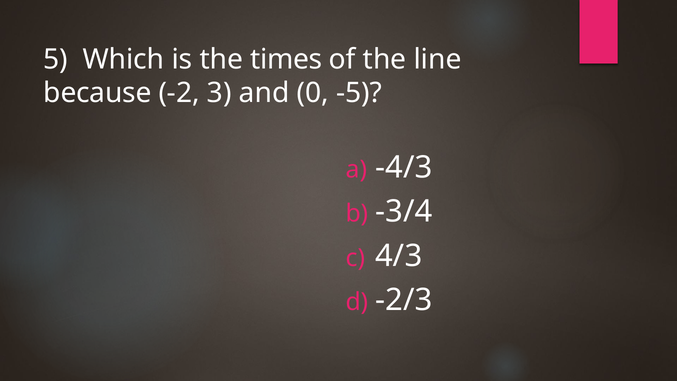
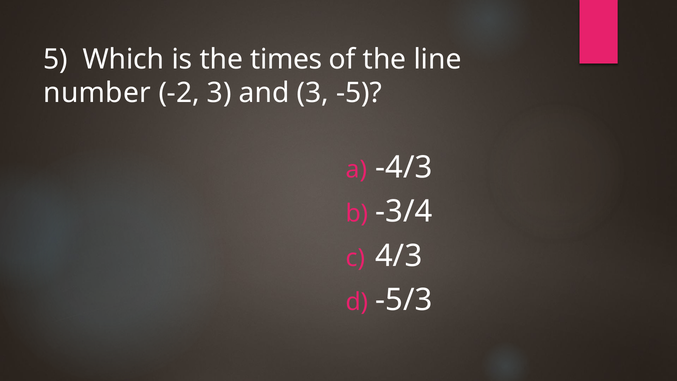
because: because -> number (97, 93)
and 0: 0 -> 3 (313, 93)
-2/3: -2/3 -> -5/3 (404, 300)
